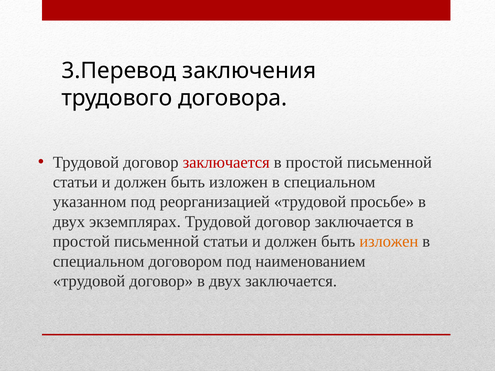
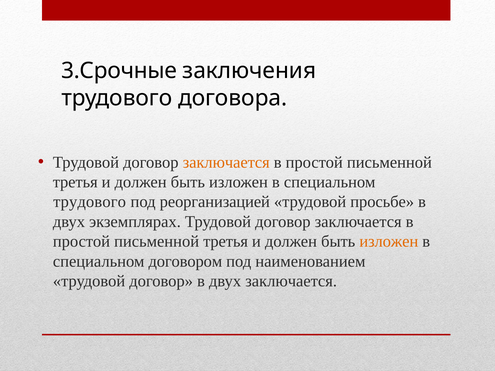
3.Перевод: 3.Перевод -> 3.Срочные (119, 71)
заключается colour: red -> orange (226, 162)
статьи: статьи -> третья (75, 182)
указанном: указанном -> трудового (90, 202)
статьи: статьи -> третья (226, 242)
